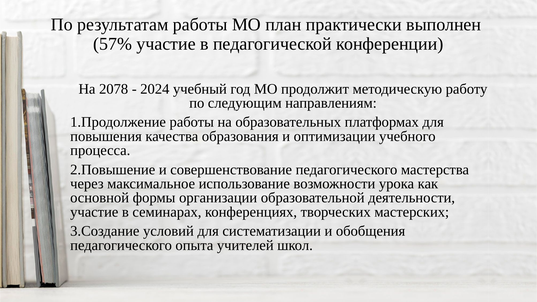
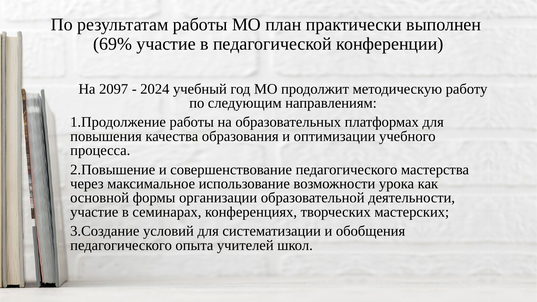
57%: 57% -> 69% (113, 44)
2078: 2078 -> 2097 (114, 89)
